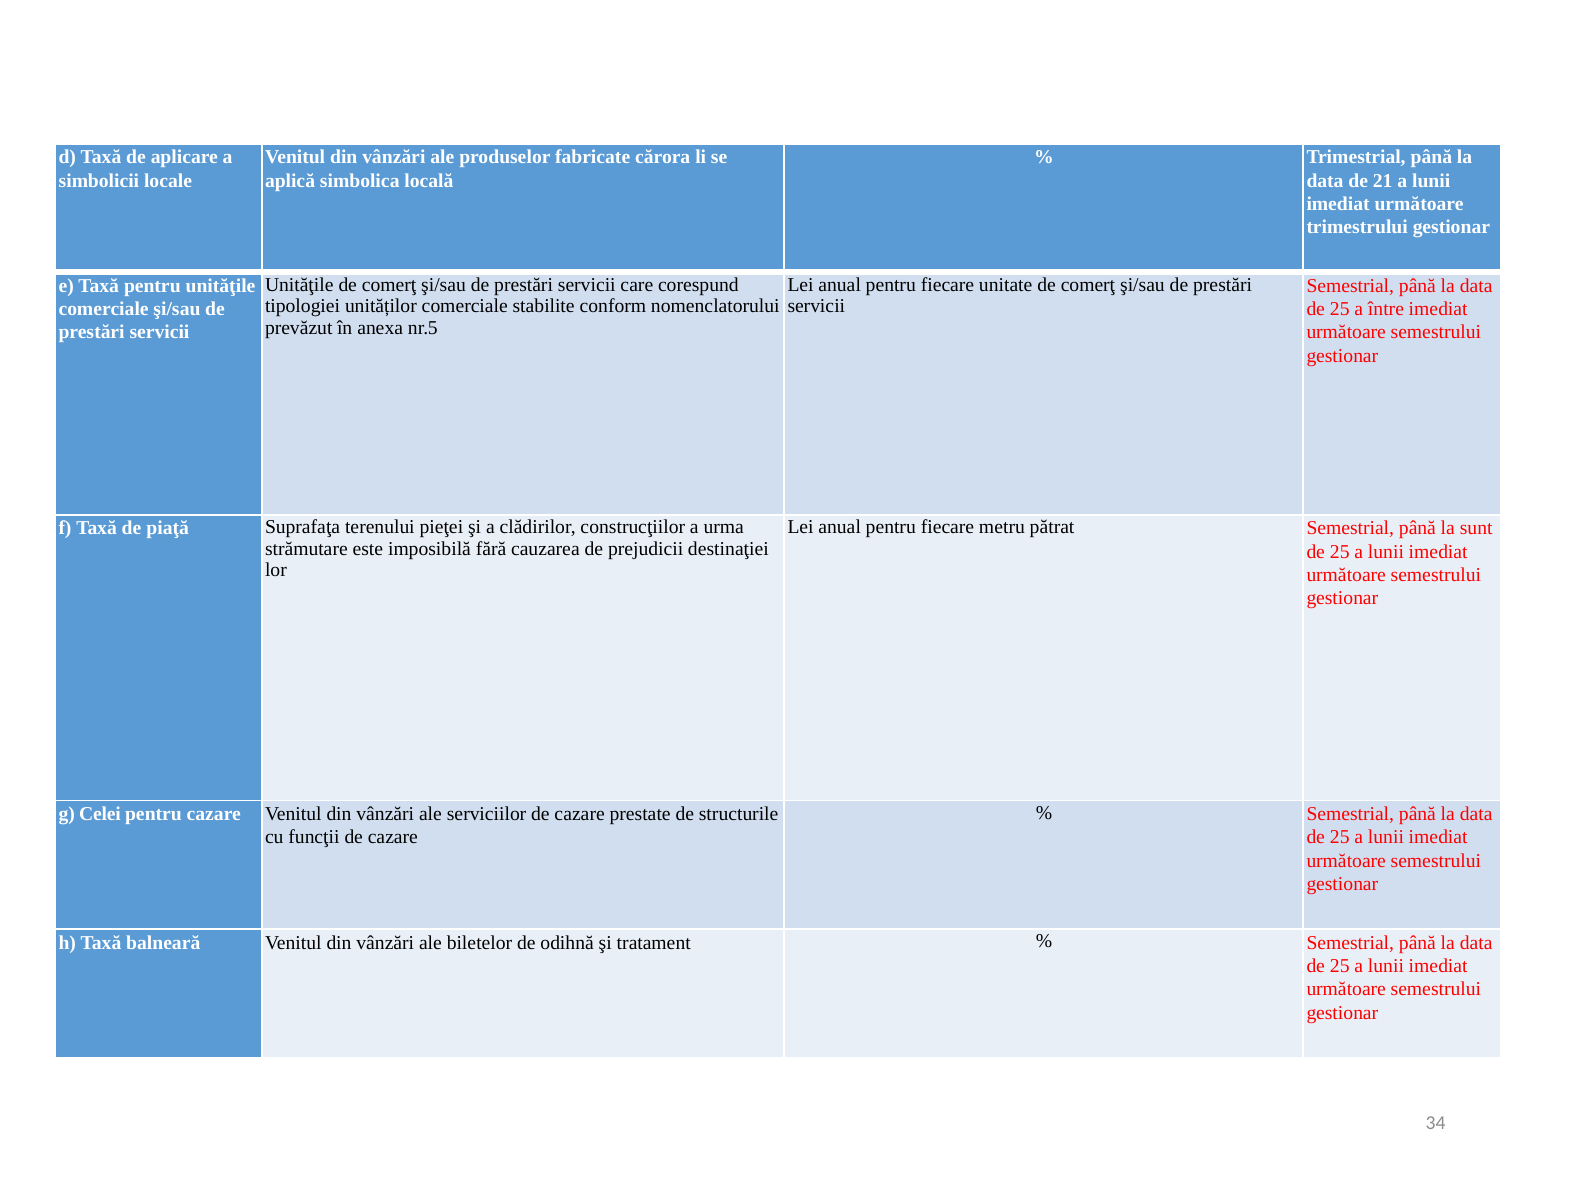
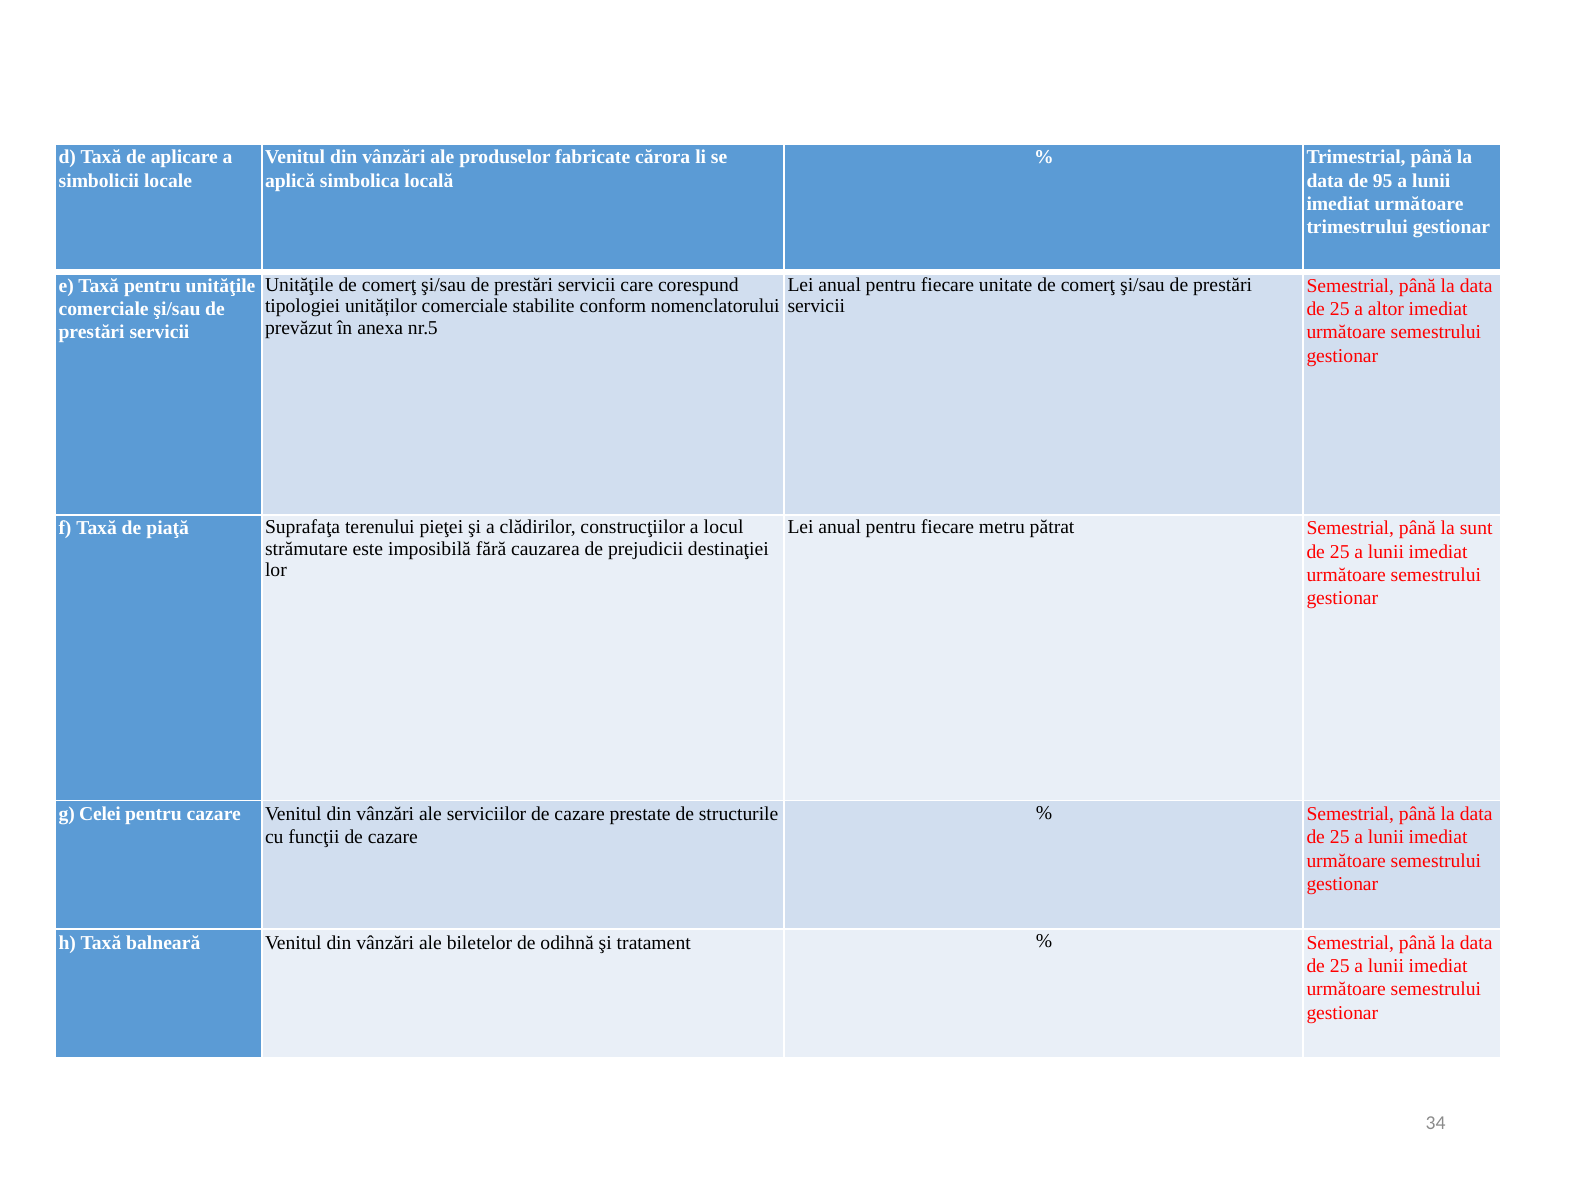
21: 21 -> 95 (1383, 181)
între: între -> altor (1386, 309)
urma: urma -> locul (724, 527)
